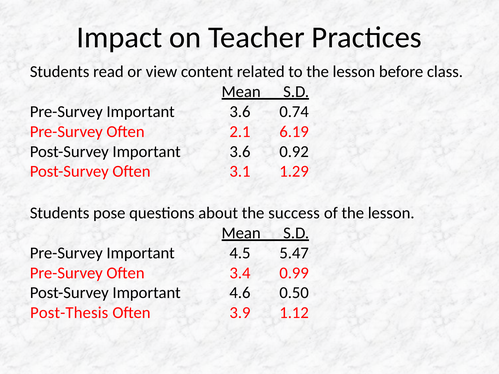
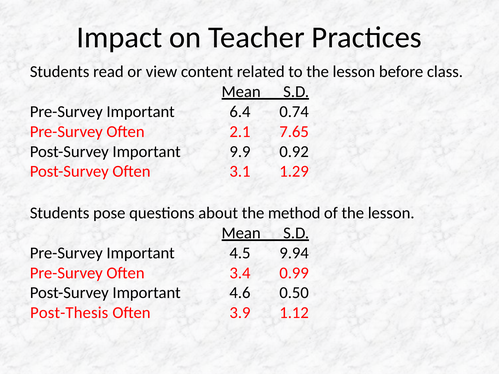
Pre-Survey Important 3.6: 3.6 -> 6.4 (240, 112)
6.19: 6.19 -> 7.65 (294, 132)
Post-Survey Important 3.6: 3.6 -> 9.9 (240, 152)
success: success -> method (294, 213)
5.47: 5.47 -> 9.94 (294, 253)
